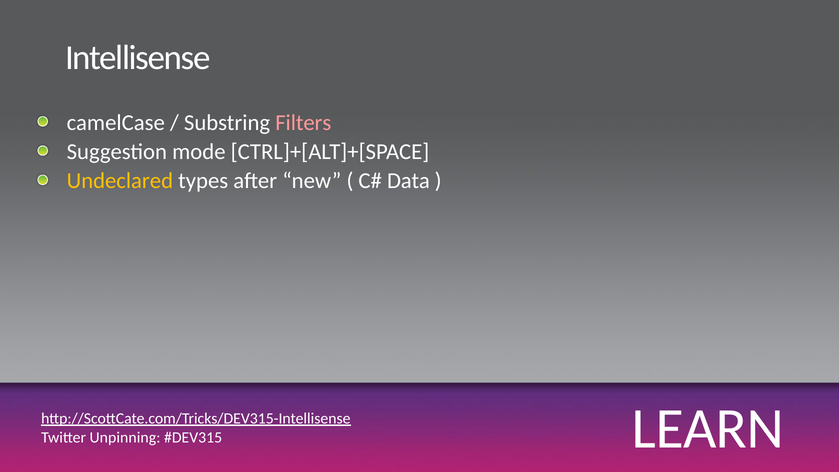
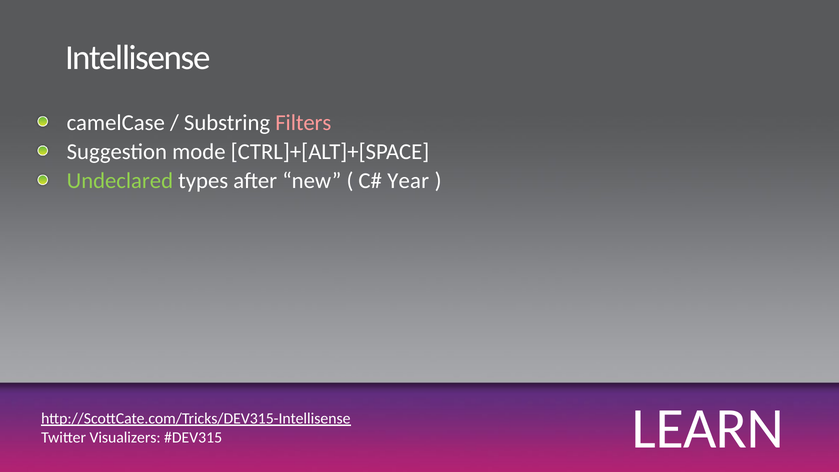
Undeclared colour: yellow -> light green (120, 181)
Data: Data -> Year (408, 181)
Unpinning: Unpinning -> Visualizers (125, 438)
